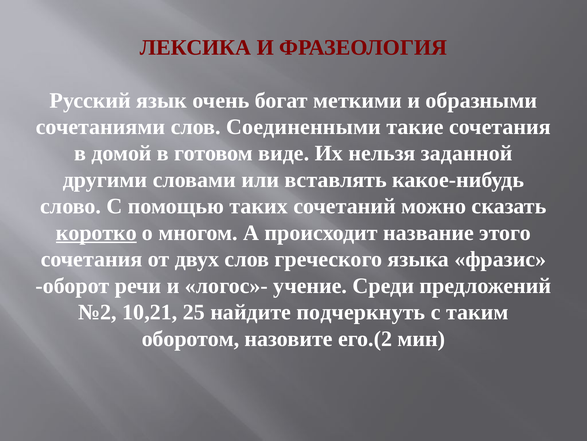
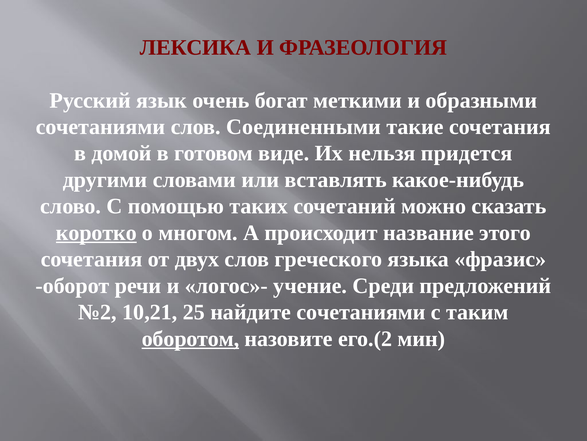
заданной: заданной -> придется (467, 153)
найдите подчеркнуть: подчеркнуть -> сочетаниями (361, 312)
оборотом underline: none -> present (190, 338)
